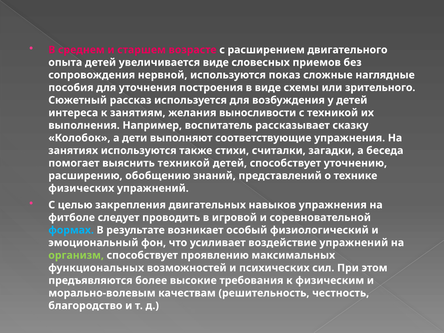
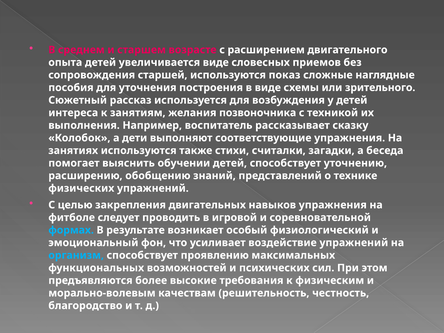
нервной: нервной -> старшей (163, 75)
выносливости: выносливости -> позвоночника (258, 113)
выяснить техникой: техникой -> обучении (184, 163)
организм colour: light green -> light blue (76, 255)
